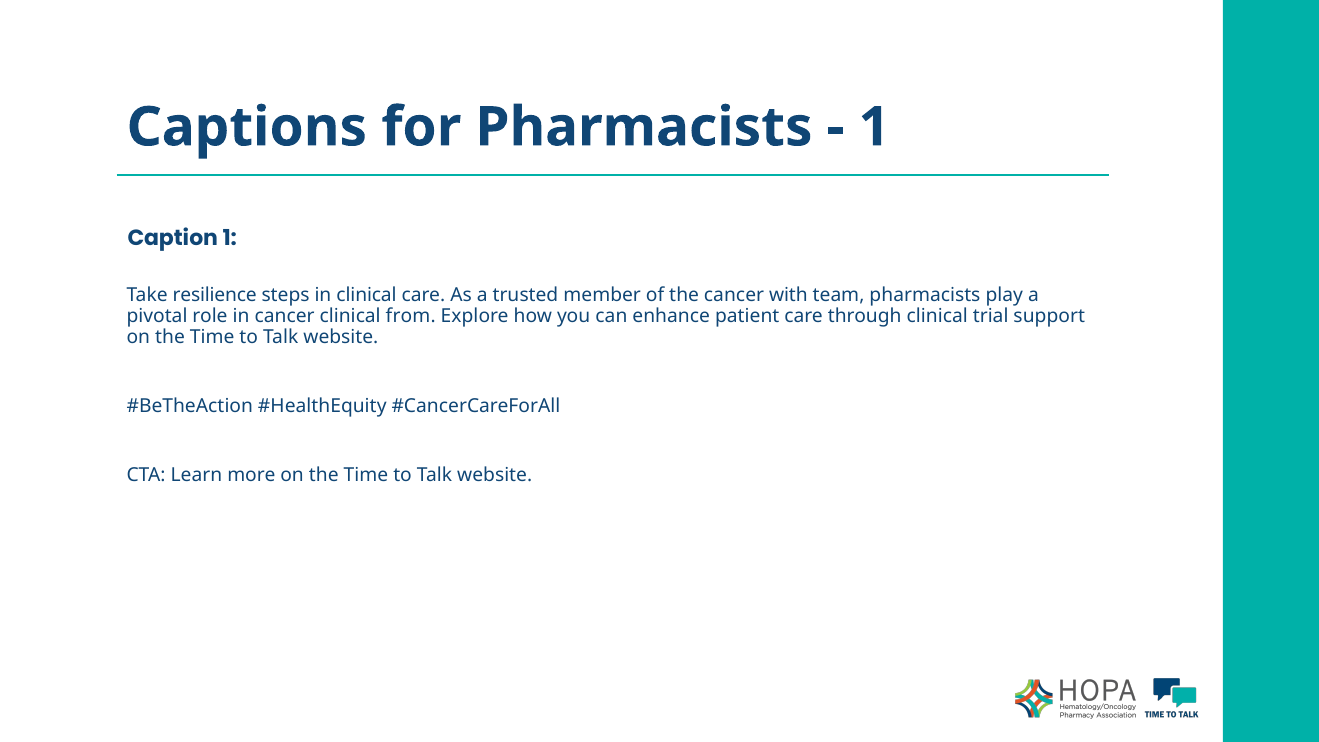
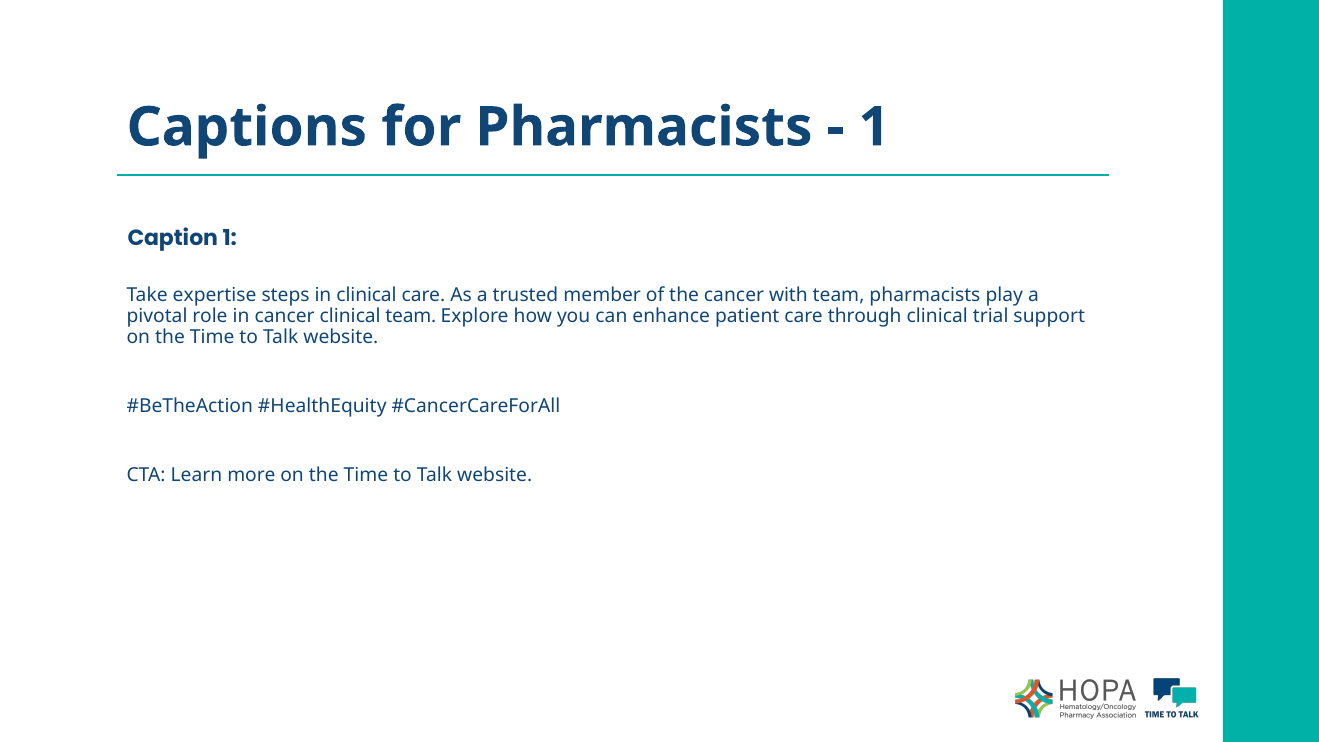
resilience: resilience -> expertise (215, 295)
clinical from: from -> team (411, 316)
